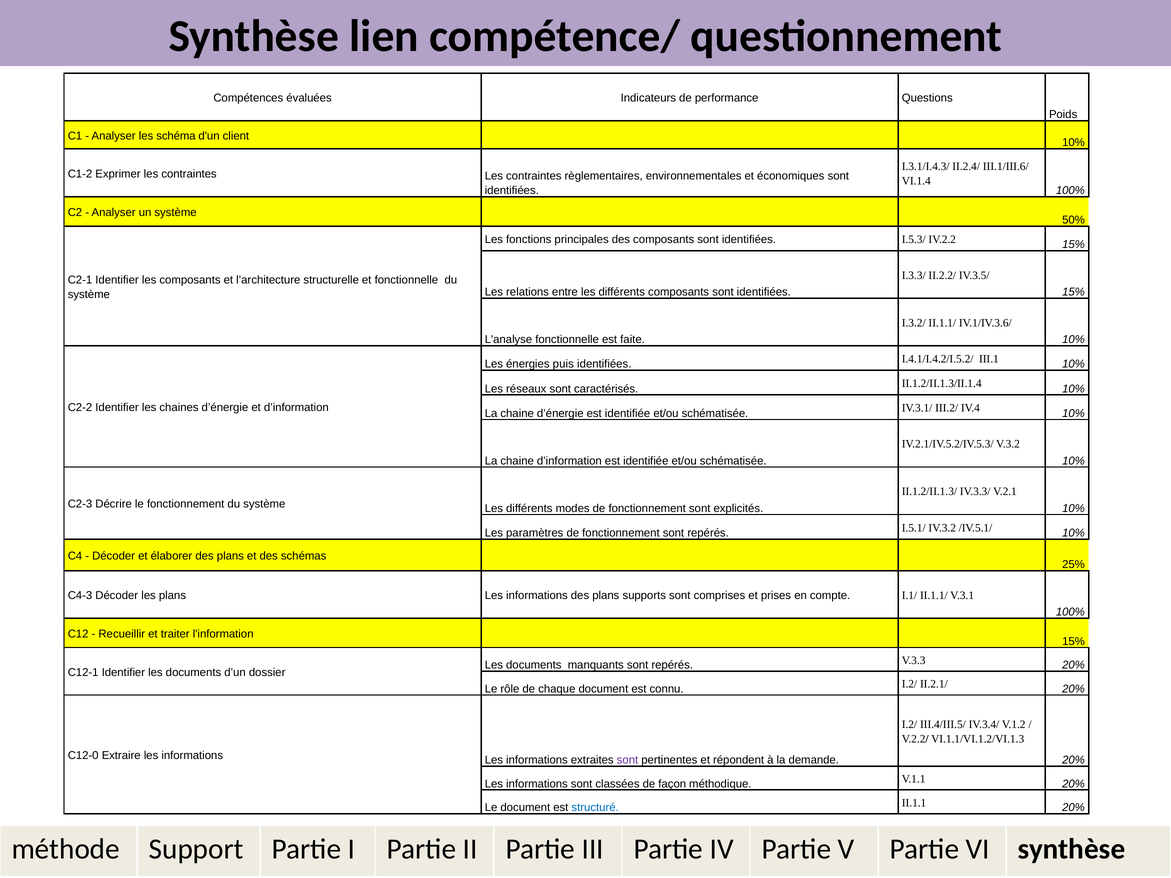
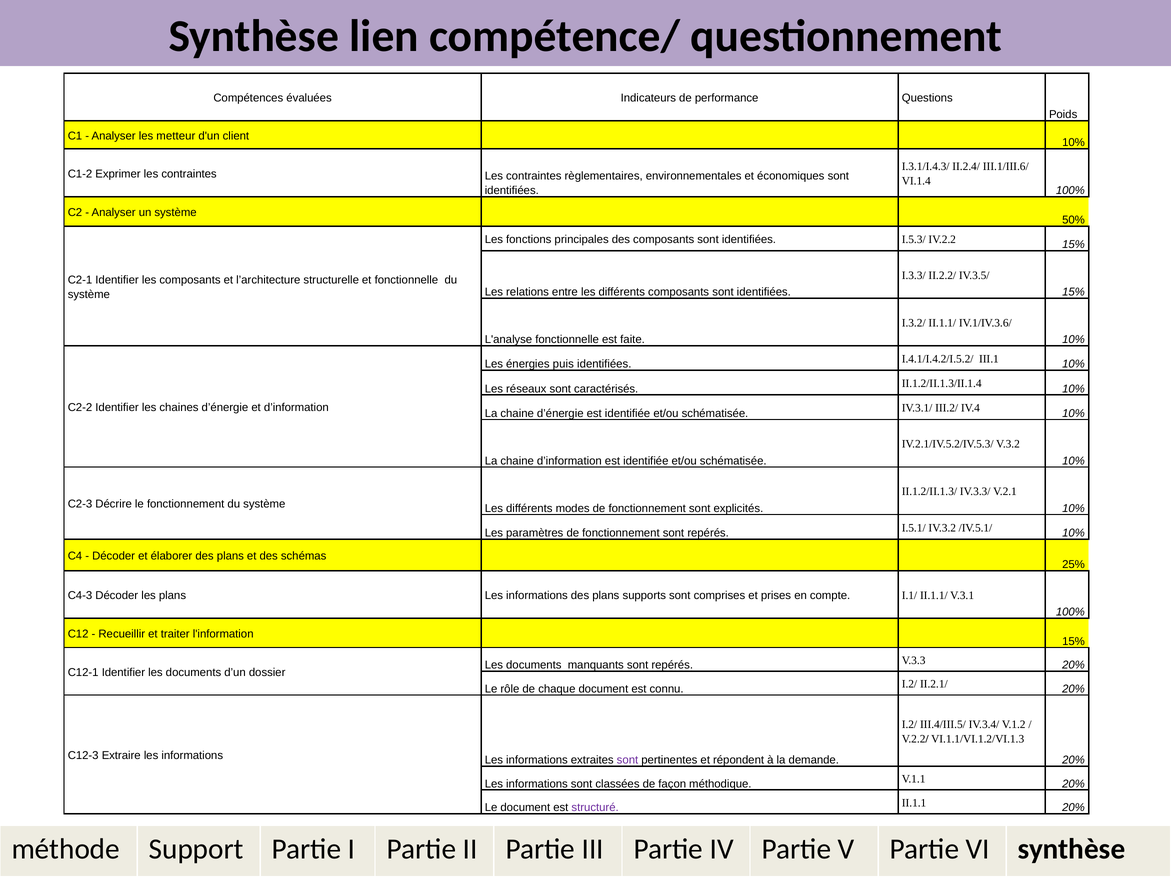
schéma: schéma -> metteur (176, 136)
C12-0: C12-0 -> C12-3 (83, 756)
structuré colour: blue -> purple (595, 808)
